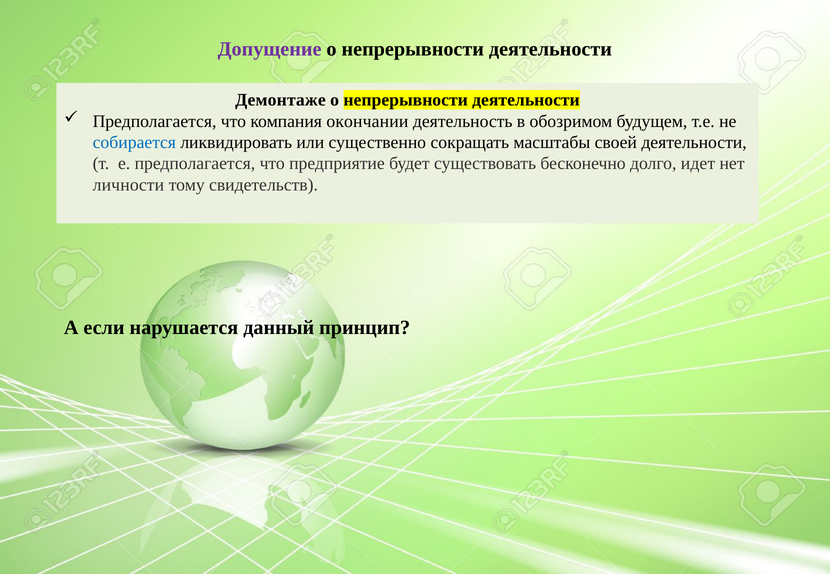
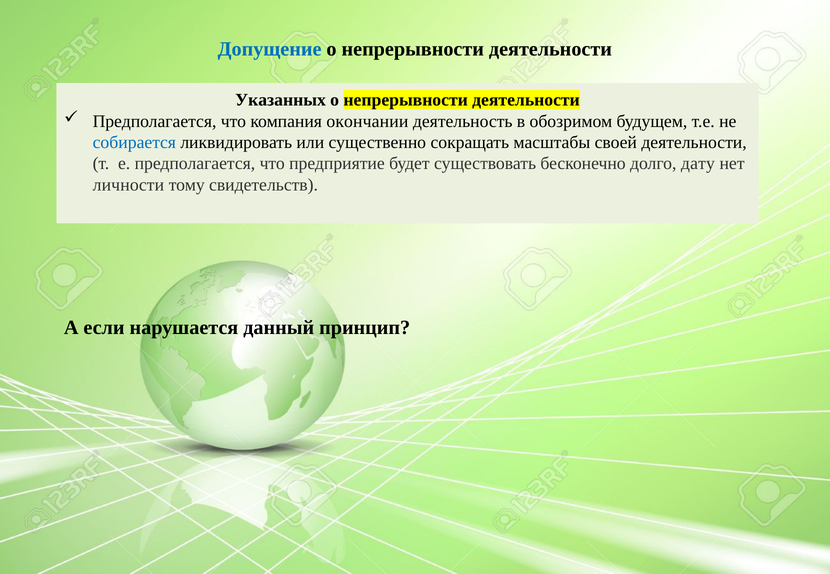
Допущение colour: purple -> blue (270, 49)
Демонтаже: Демонтаже -> Указанных (281, 100)
идет: идет -> дату (698, 164)
